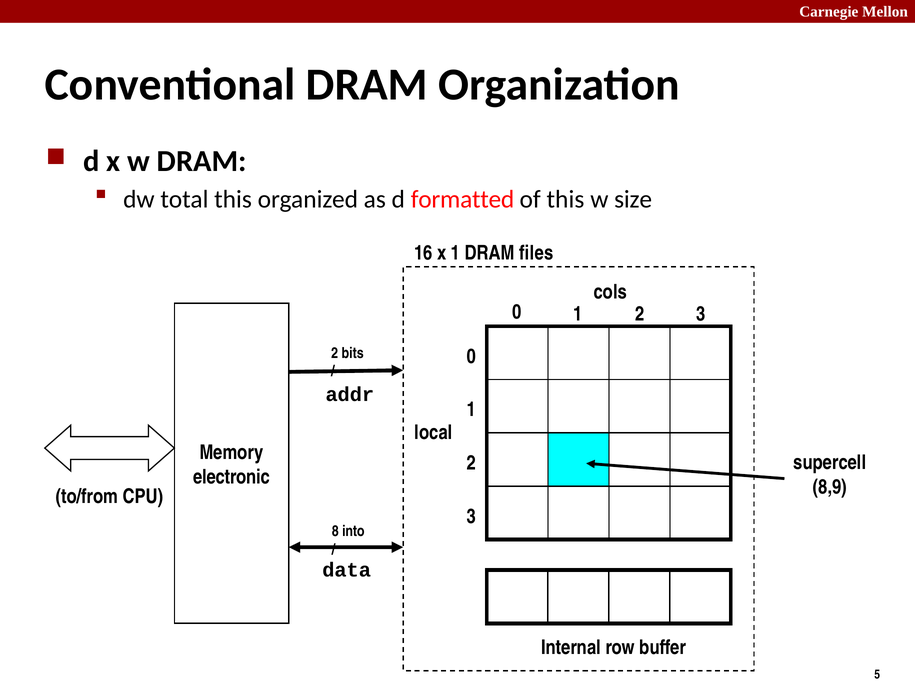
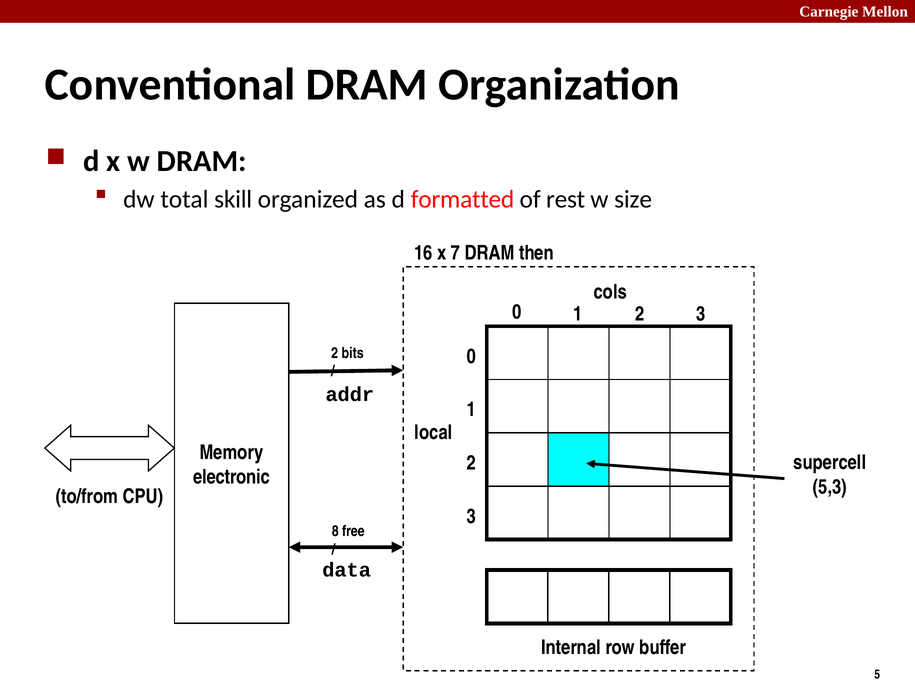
total this: this -> skill (233, 200)
of this: this -> rest (566, 200)
x 1: 1 -> 7 (456, 253)
files: files -> then (536, 253)
8,9: 8,9 -> 5,3 (830, 487)
into: into -> free (353, 532)
